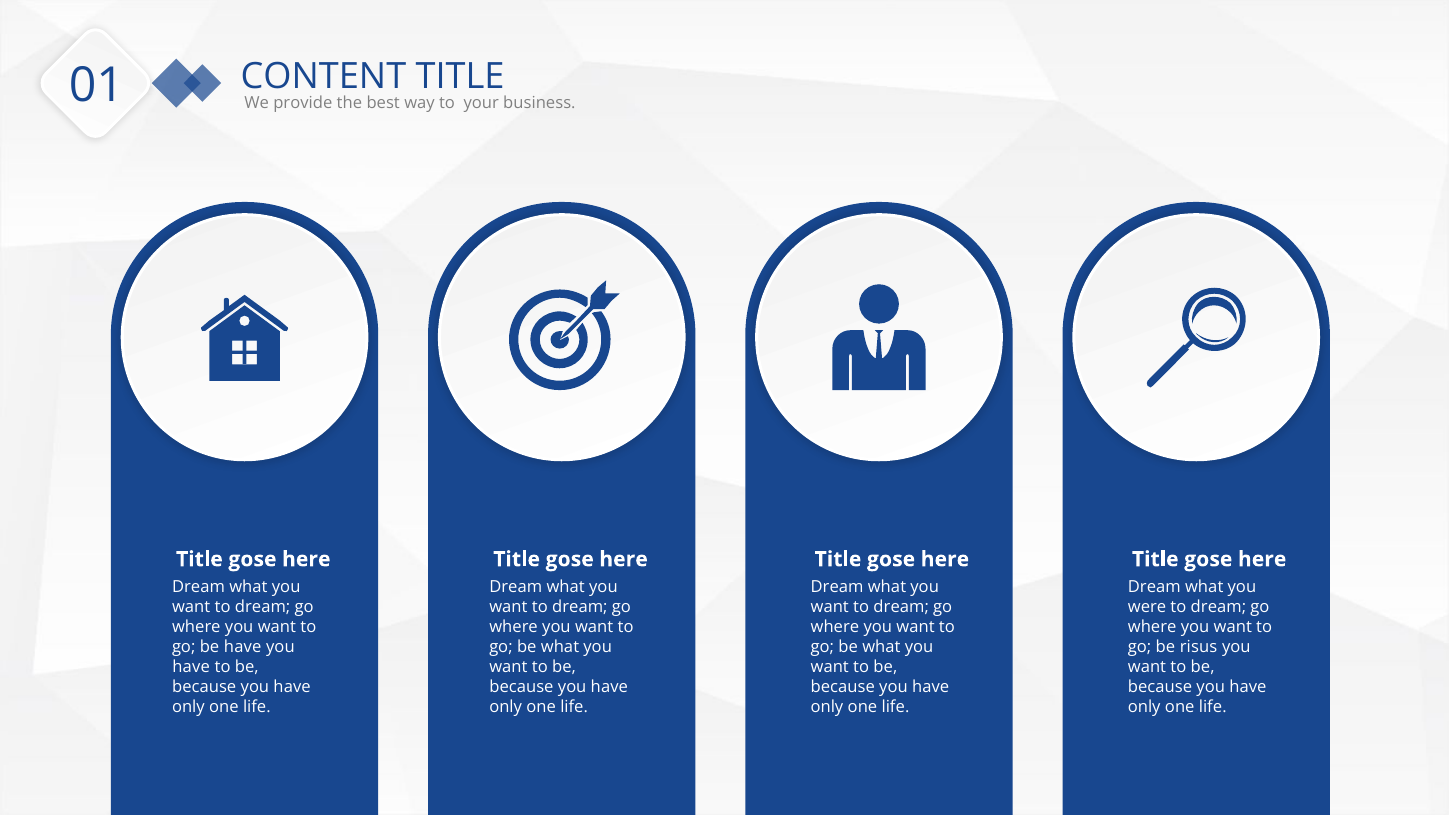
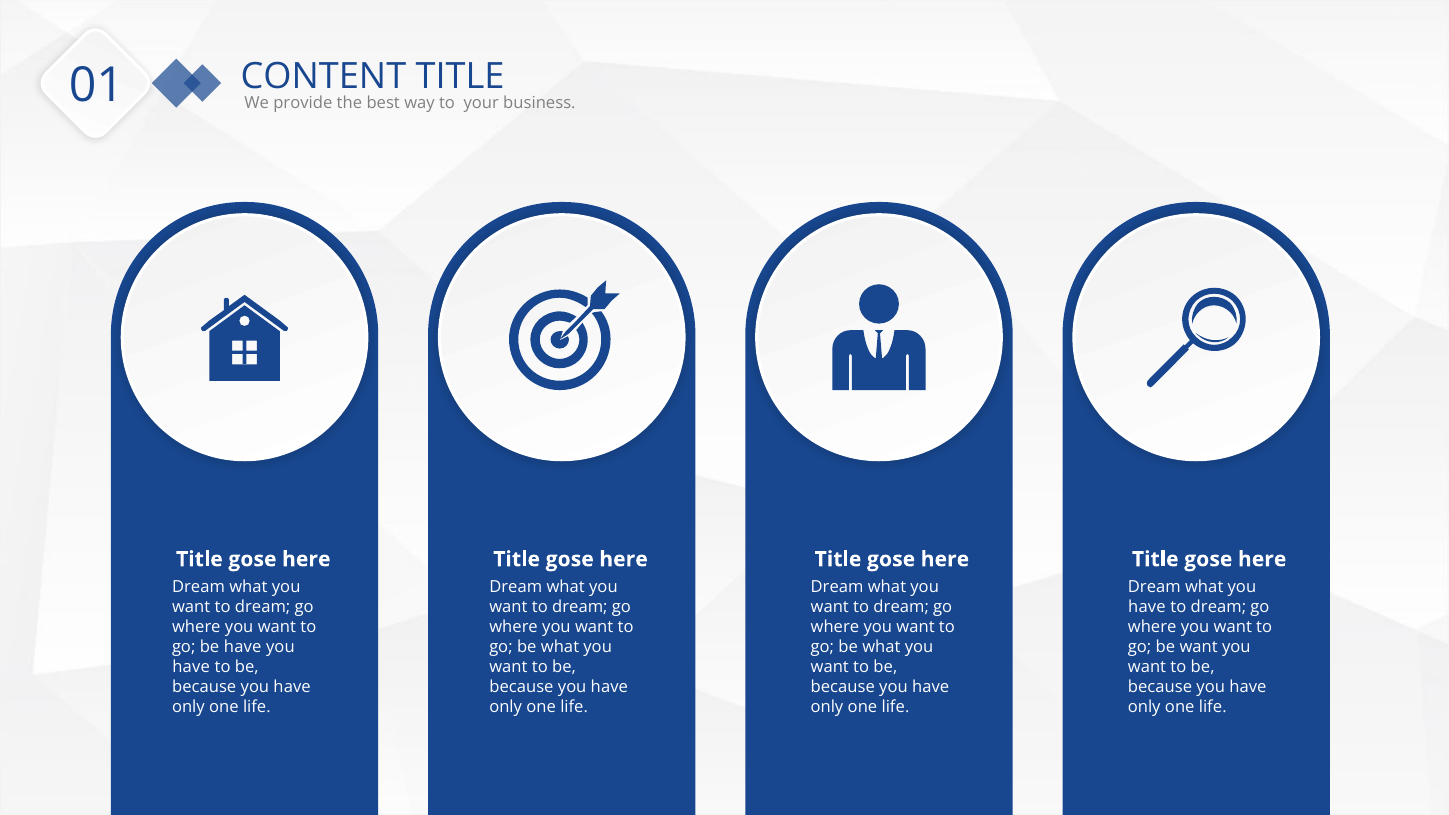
were: were -> have (1147, 607)
be risus: risus -> want (1199, 647)
